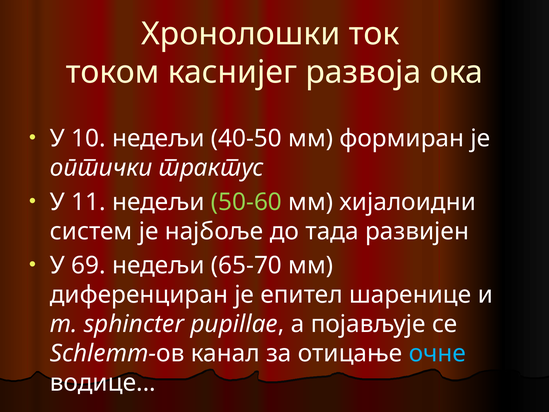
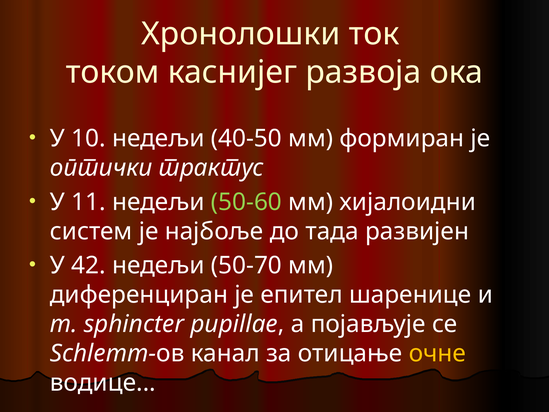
69: 69 -> 42 (88, 265)
65-70: 65-70 -> 50-70 (246, 265)
очне colour: light blue -> yellow (437, 353)
